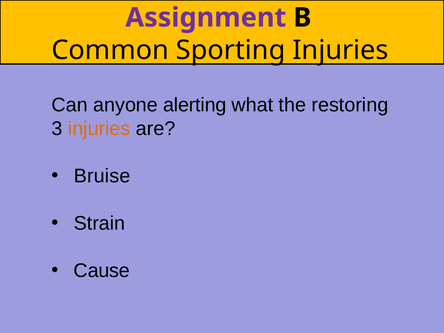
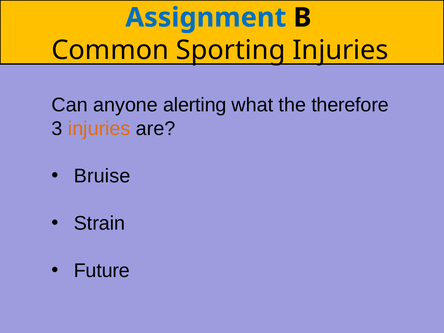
Assignment colour: purple -> blue (206, 18)
restoring: restoring -> therefore (350, 105)
Cause: Cause -> Future (102, 271)
